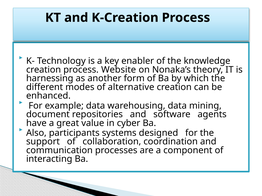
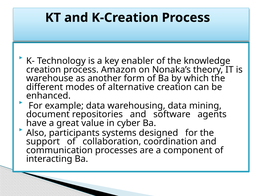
Website: Website -> Amazon (119, 70)
harnessing: harnessing -> warehouse (50, 79)
